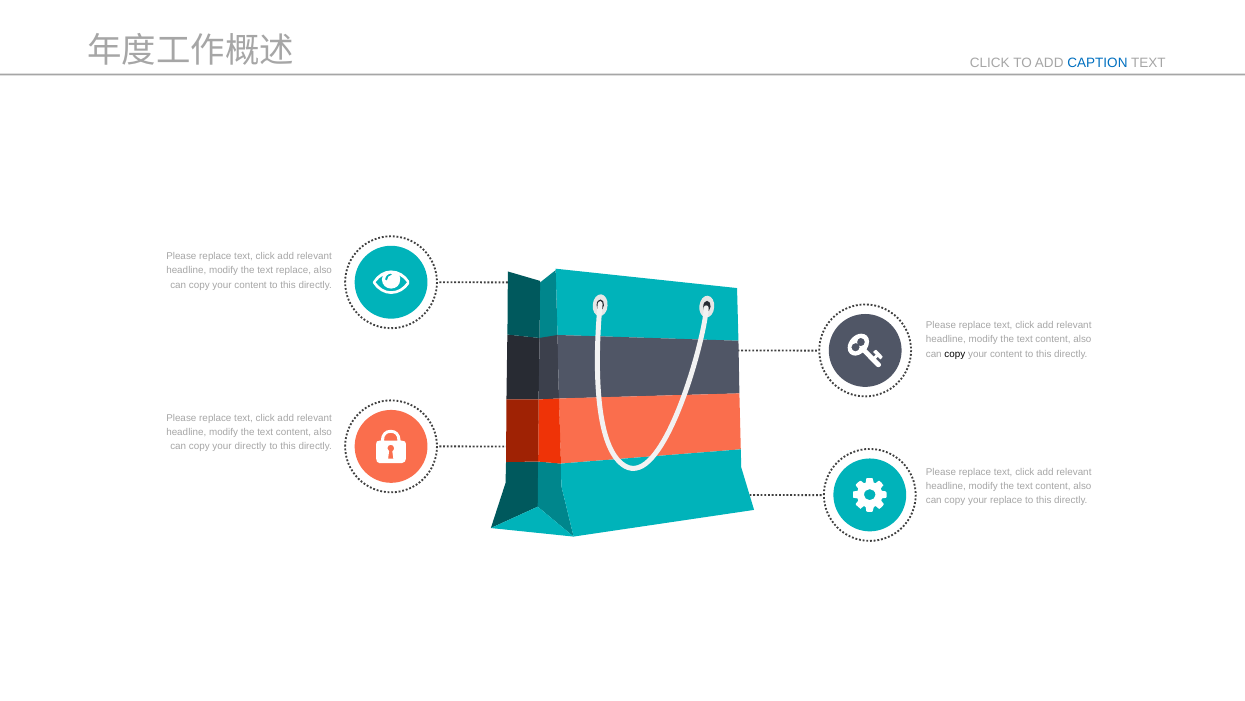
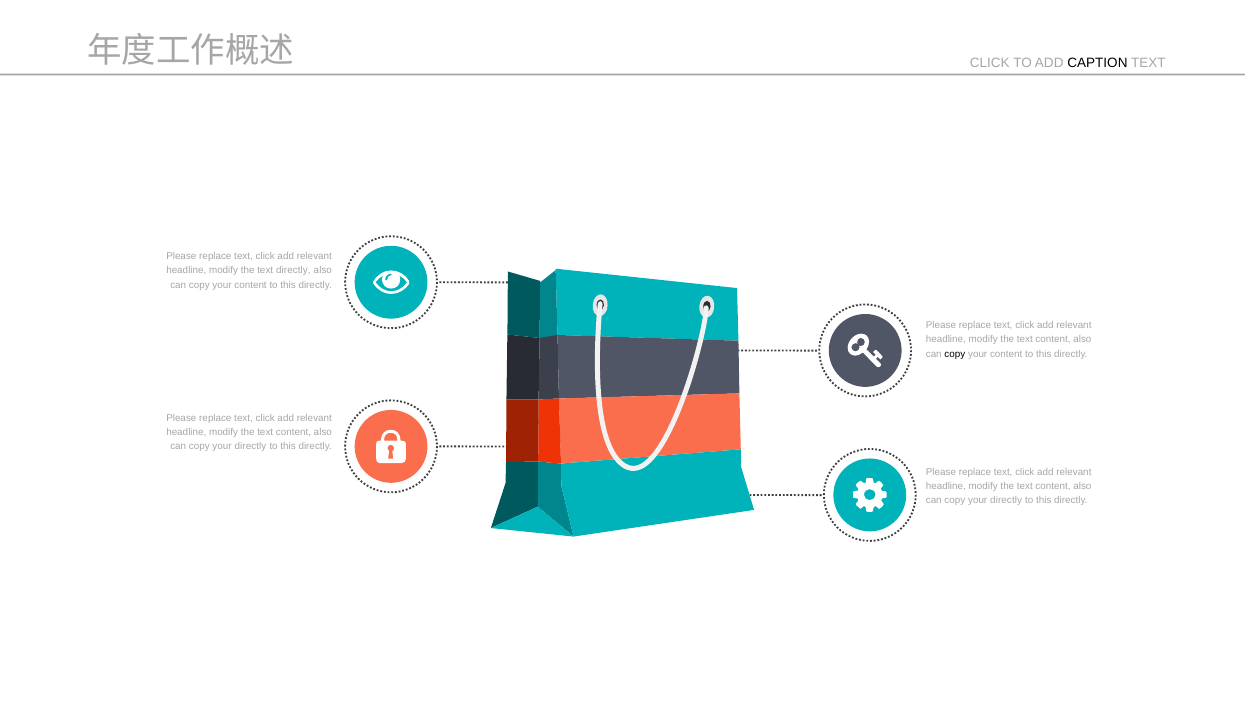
CAPTION colour: blue -> black (1097, 63)
text replace: replace -> directly (293, 270)
replace: replace -> directly (1006, 500)
